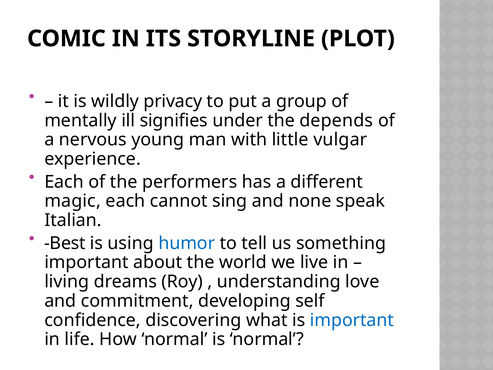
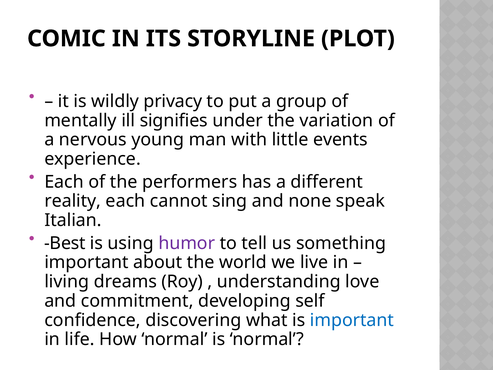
depends: depends -> variation (336, 120)
vulgar: vulgar -> events (340, 140)
magic: magic -> reality (73, 201)
humor colour: blue -> purple (187, 243)
